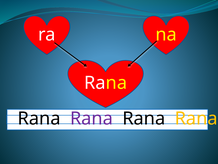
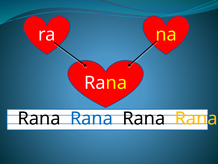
Rana colour: purple -> blue (91, 118)
